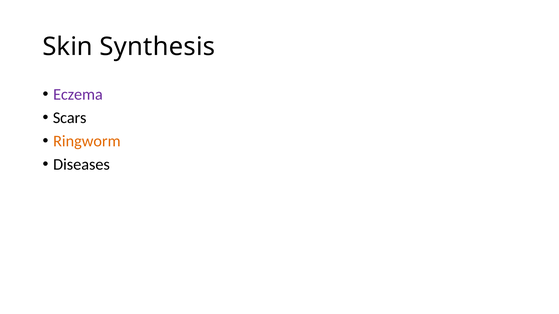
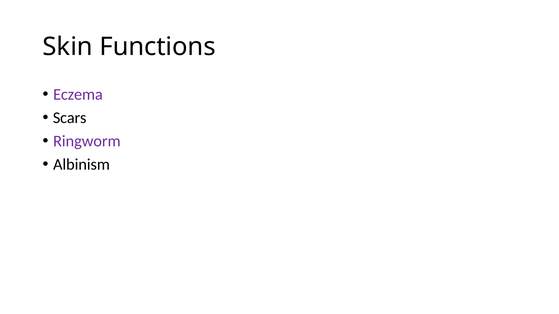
Synthesis: Synthesis -> Functions (158, 47)
Ringworm colour: orange -> purple (87, 141)
Diseases: Diseases -> Albinism (81, 165)
